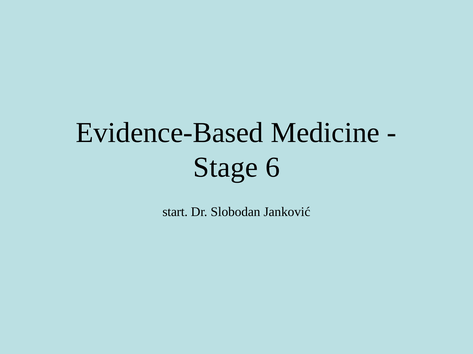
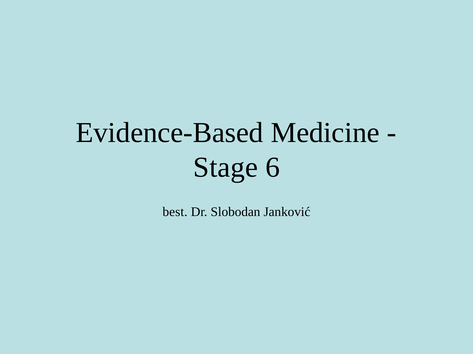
start: start -> best (175, 212)
